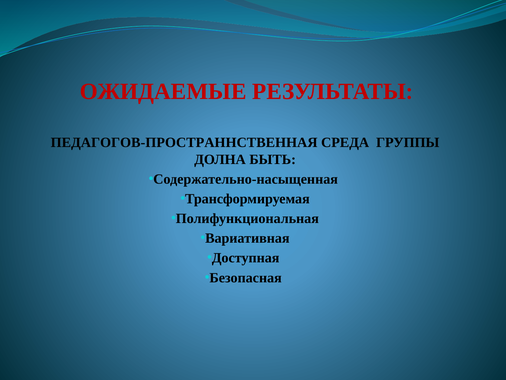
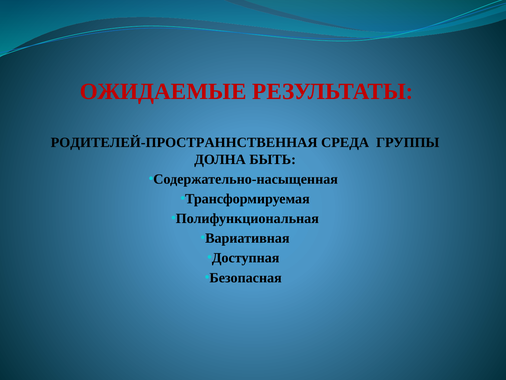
ПЕДАГОГОВ-ПРОСТРАННСТВЕННАЯ: ПЕДАГОГОВ-ПРОСТРАННСТВЕННАЯ -> РОДИТЕЛЕЙ-ПРОСТРАННСТВЕННАЯ (184, 142)
